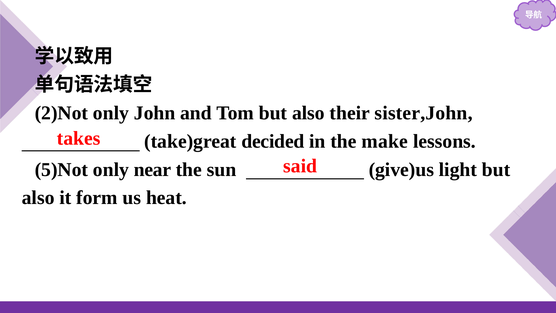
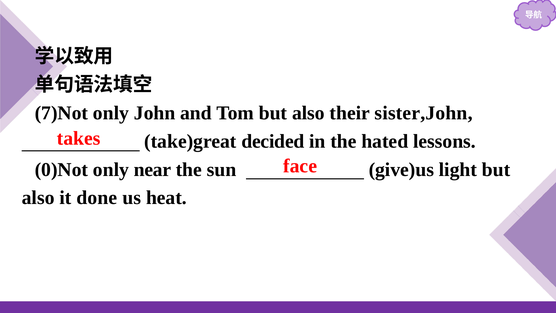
2)Not: 2)Not -> 7)Not (61, 113)
make: make -> hated (385, 141)
said: said -> face (300, 166)
5)Not: 5)Not -> 0)Not (61, 169)
form: form -> done (97, 198)
